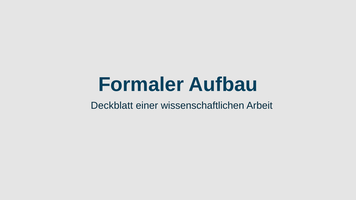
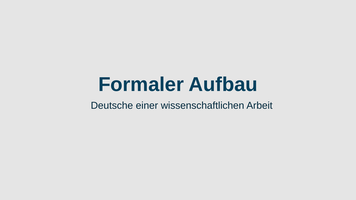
Deckblatt: Deckblatt -> Deutsche (112, 106)
